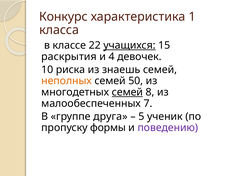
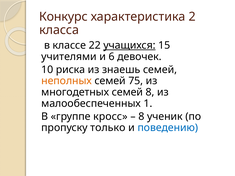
1: 1 -> 2 (192, 17)
раскрытия: раскрытия -> учителями (69, 57)
4: 4 -> 6 (112, 57)
50: 50 -> 75 (136, 81)
семей underline: present -> none (127, 92)
7: 7 -> 1 (148, 104)
друга: друга -> кросс (110, 117)
5: 5 -> 8 (141, 117)
формы: формы -> только (108, 128)
поведению colour: purple -> blue (168, 128)
